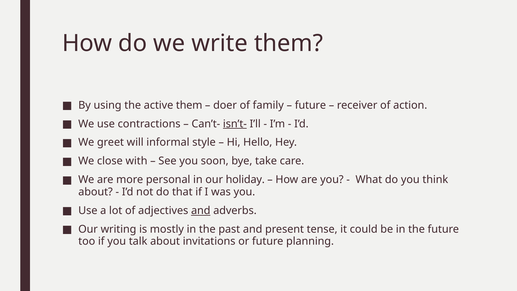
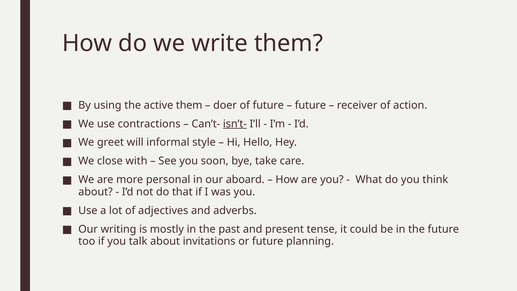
of family: family -> future (268, 105)
holiday: holiday -> aboard (245, 180)
and underline: present -> none (201, 210)
